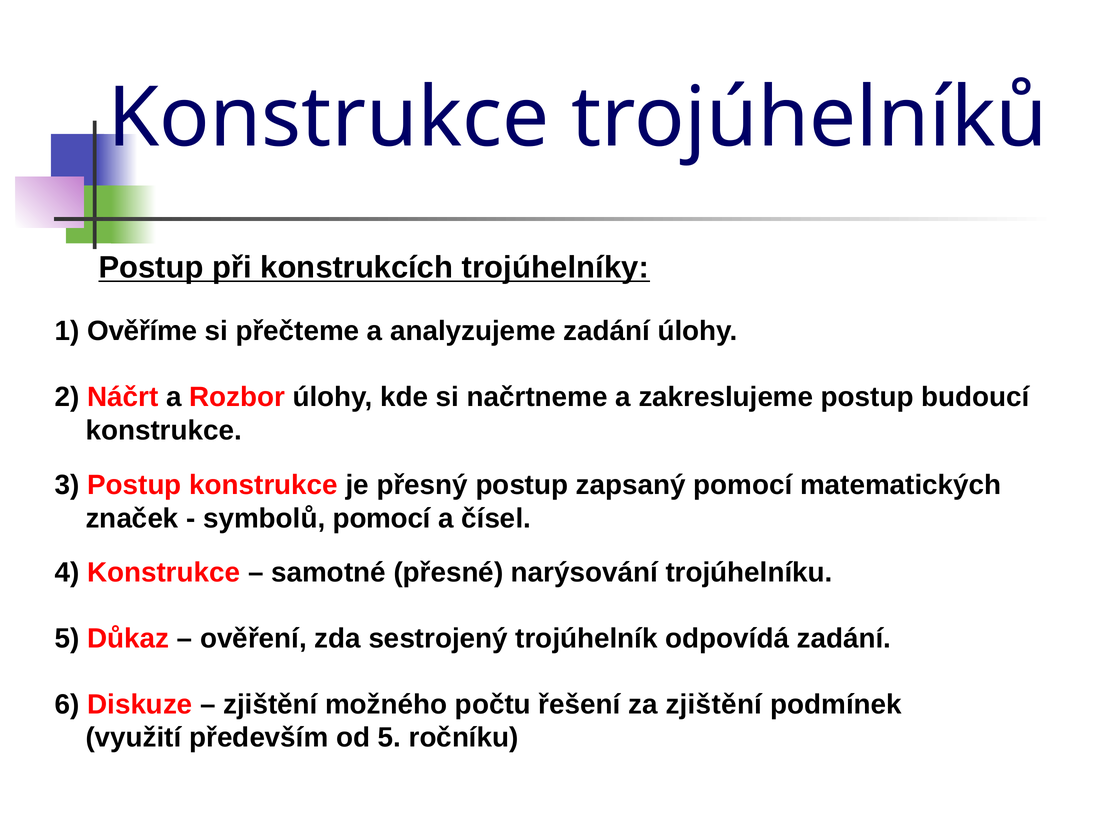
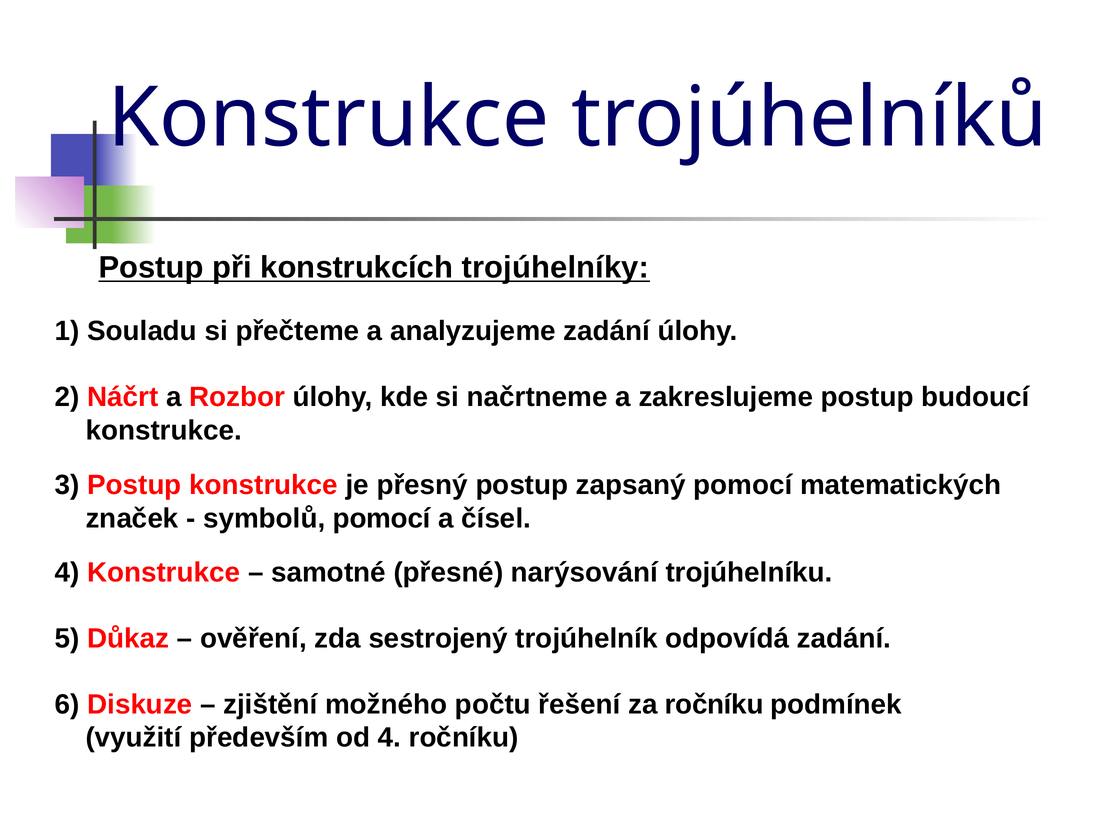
Ověříme: Ověříme -> Souladu (142, 331)
za zjištění: zjištění -> ročníku (714, 704)
od 5: 5 -> 4 (389, 737)
